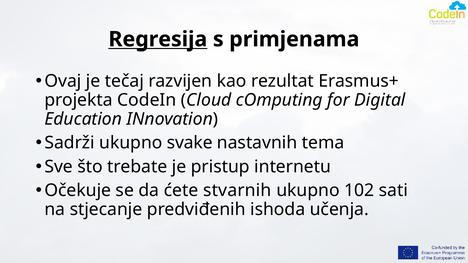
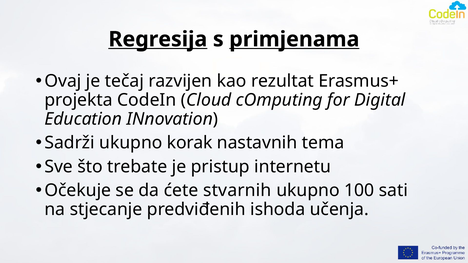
primjenama underline: none -> present (294, 39)
svake: svake -> korak (190, 143)
102: 102 -> 100 (359, 191)
